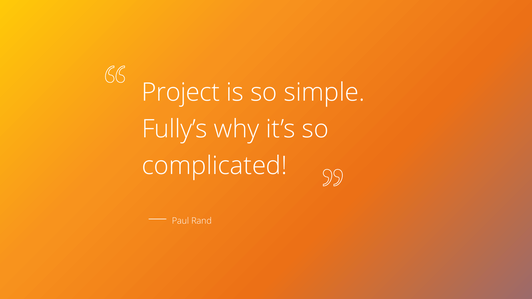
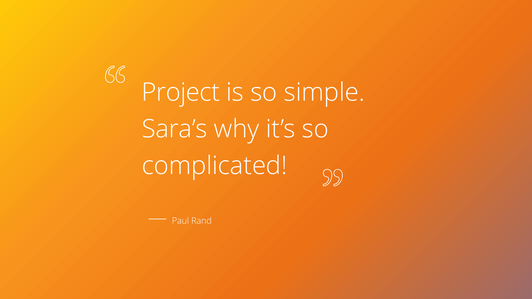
Fully’s: Fully’s -> Sara’s (175, 129)
